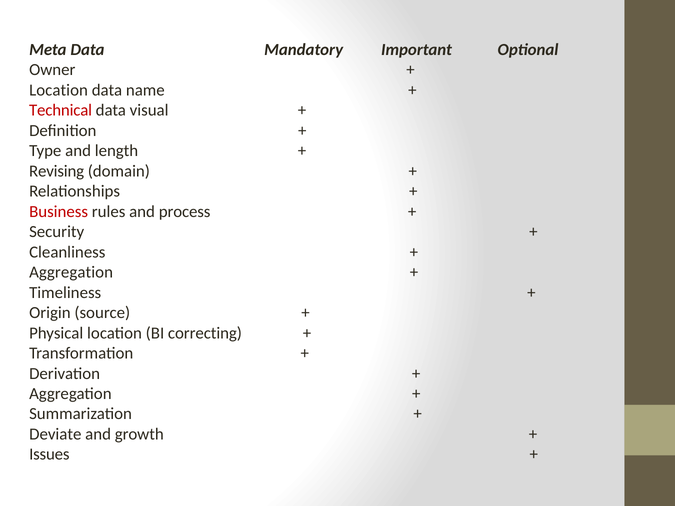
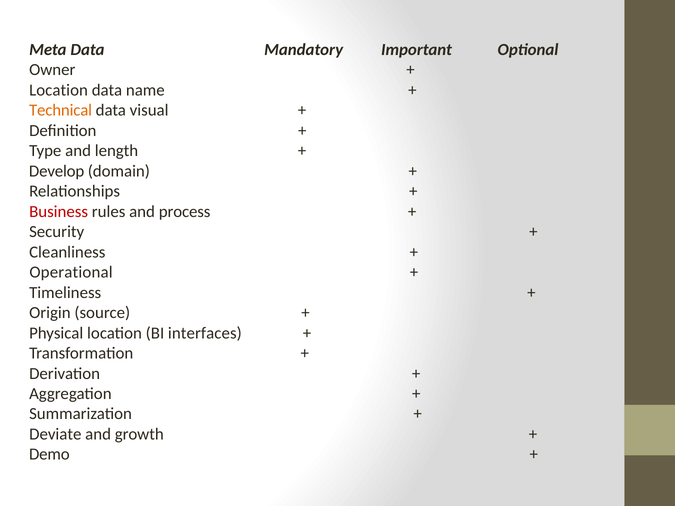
Technical colour: red -> orange (61, 110)
Revising: Revising -> Develop (57, 171)
Aggregation: Aggregation -> Operational (71, 272)
correcting: correcting -> interfaces (205, 333)
Issues: Issues -> Demo (49, 455)
